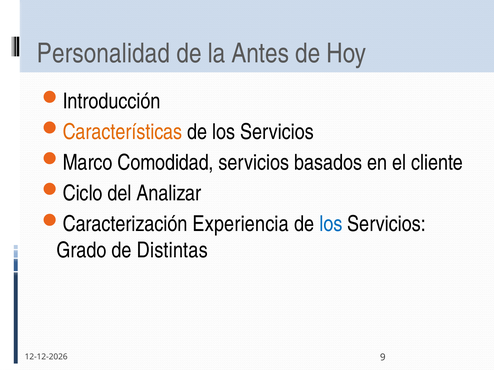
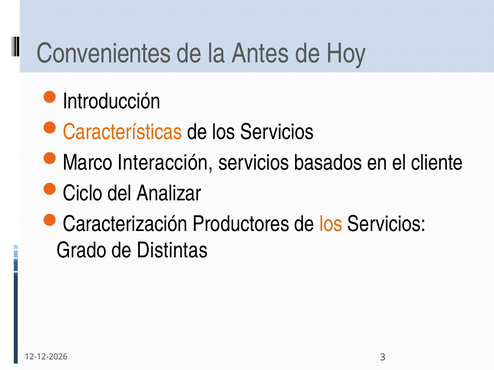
Personalidad: Personalidad -> Convenientes (104, 53)
Comodidad: Comodidad -> Interacción (165, 163)
Experiencia: Experiencia -> Productores (241, 224)
los colour: blue -> orange (331, 224)
9: 9 -> 3 (383, 358)
